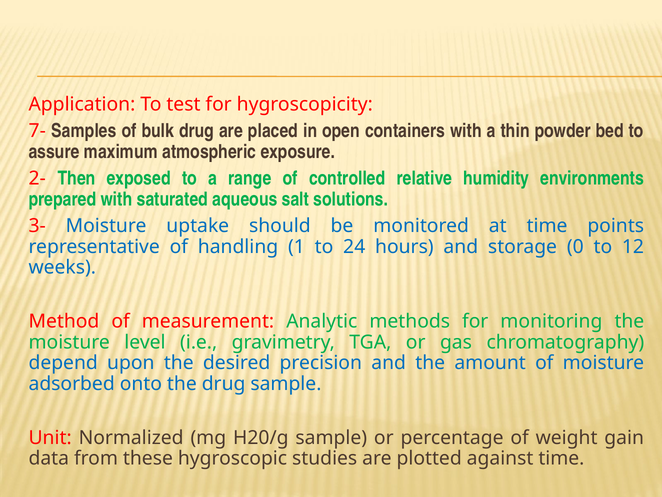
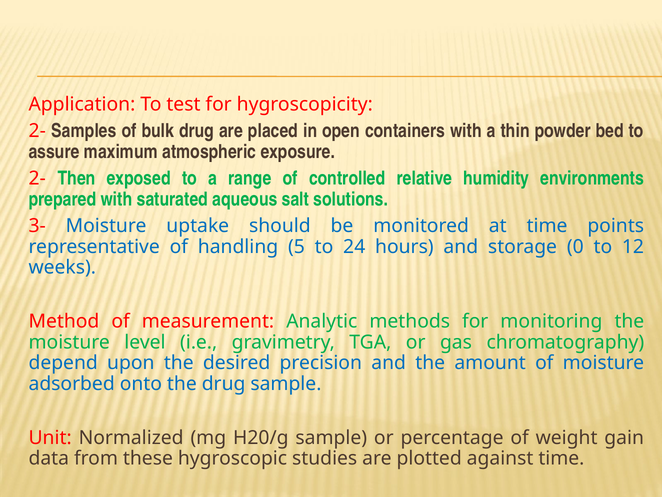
7-: 7- -> 2- (37, 131)
1: 1 -> 5 (296, 246)
